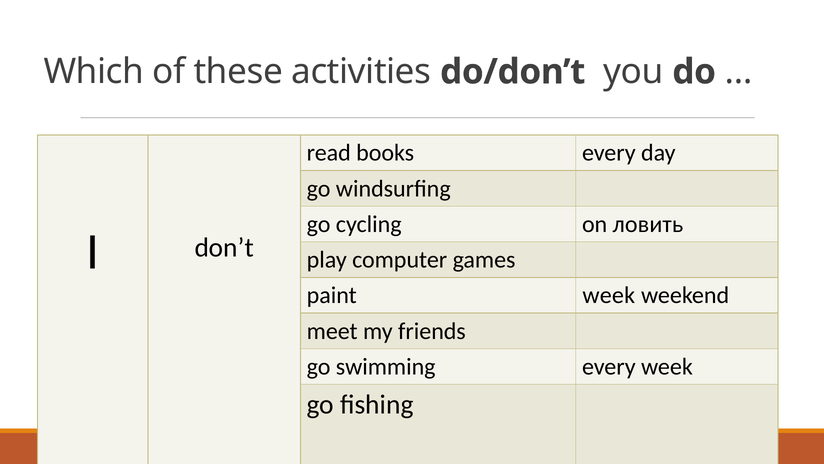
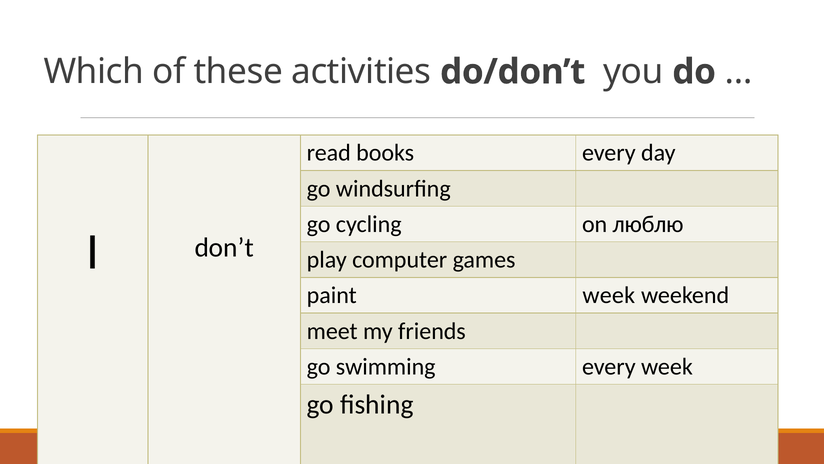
ловить: ловить -> люблю (648, 224)
